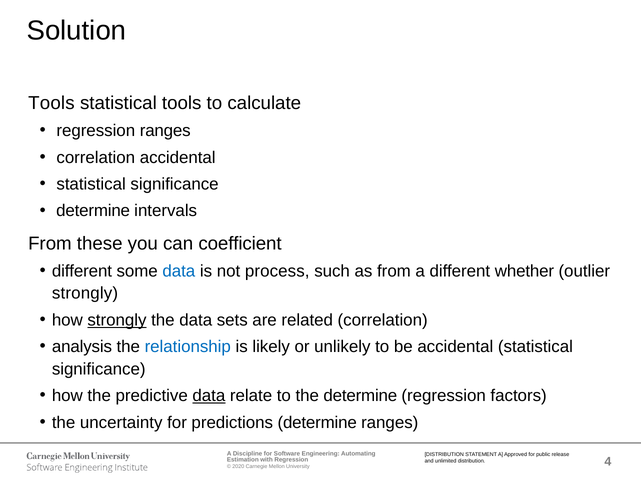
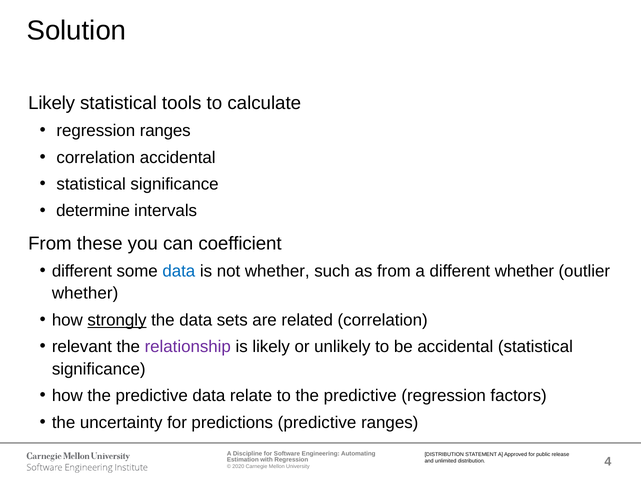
Tools: Tools -> Likely (52, 103)
not process: process -> whether (277, 272)
strongly: strongly -> whether (85, 294)
analysis: analysis -> relevant (82, 347)
relationship colour: blue -> purple (188, 347)
data underline: present -> none (209, 396)
to the determine: determine -> predictive (360, 396)
predictions determine: determine -> predictive (317, 423)
